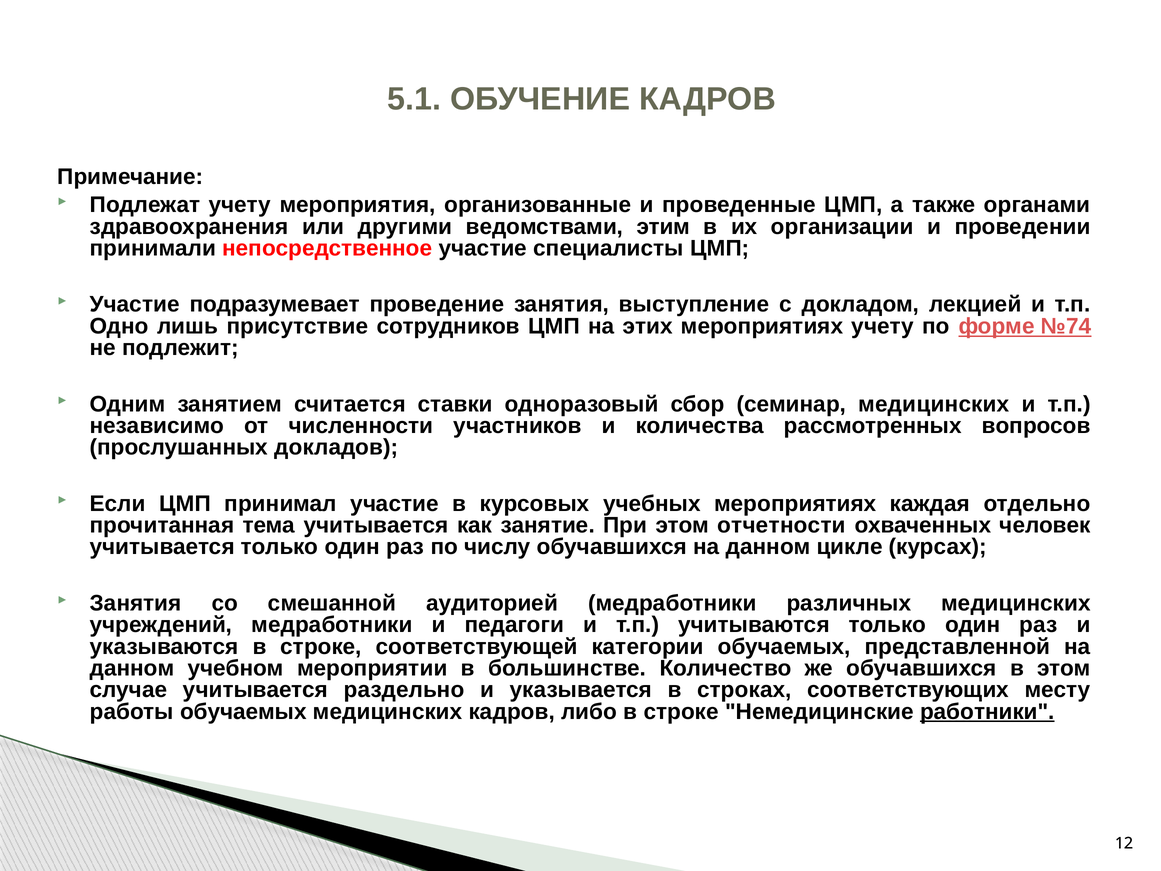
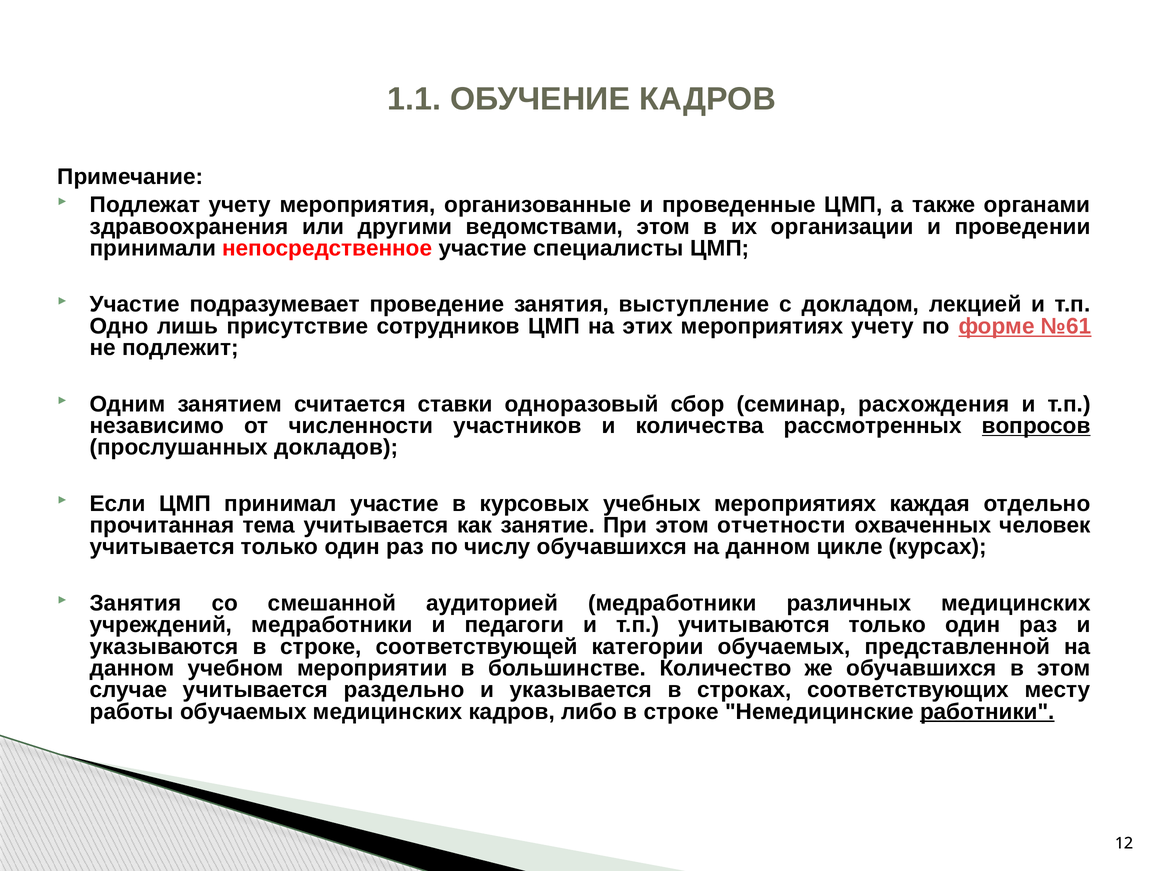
5.1: 5.1 -> 1.1 (414, 99)
ведомствами этим: этим -> этом (663, 227)
№74: №74 -> №61 (1066, 326)
семинар медицинских: медицинских -> расхождения (934, 404)
вопросов underline: none -> present (1036, 426)
